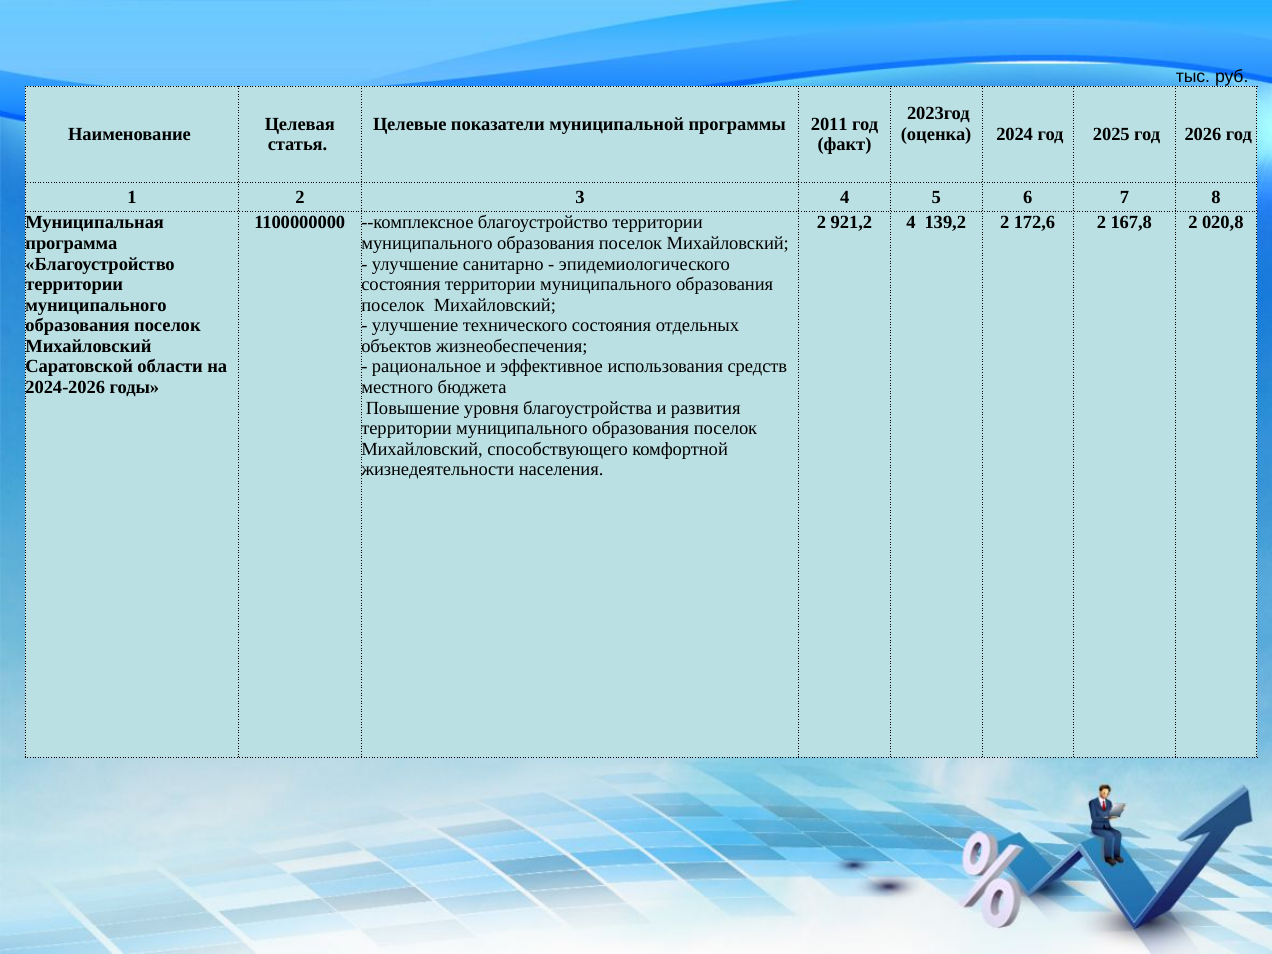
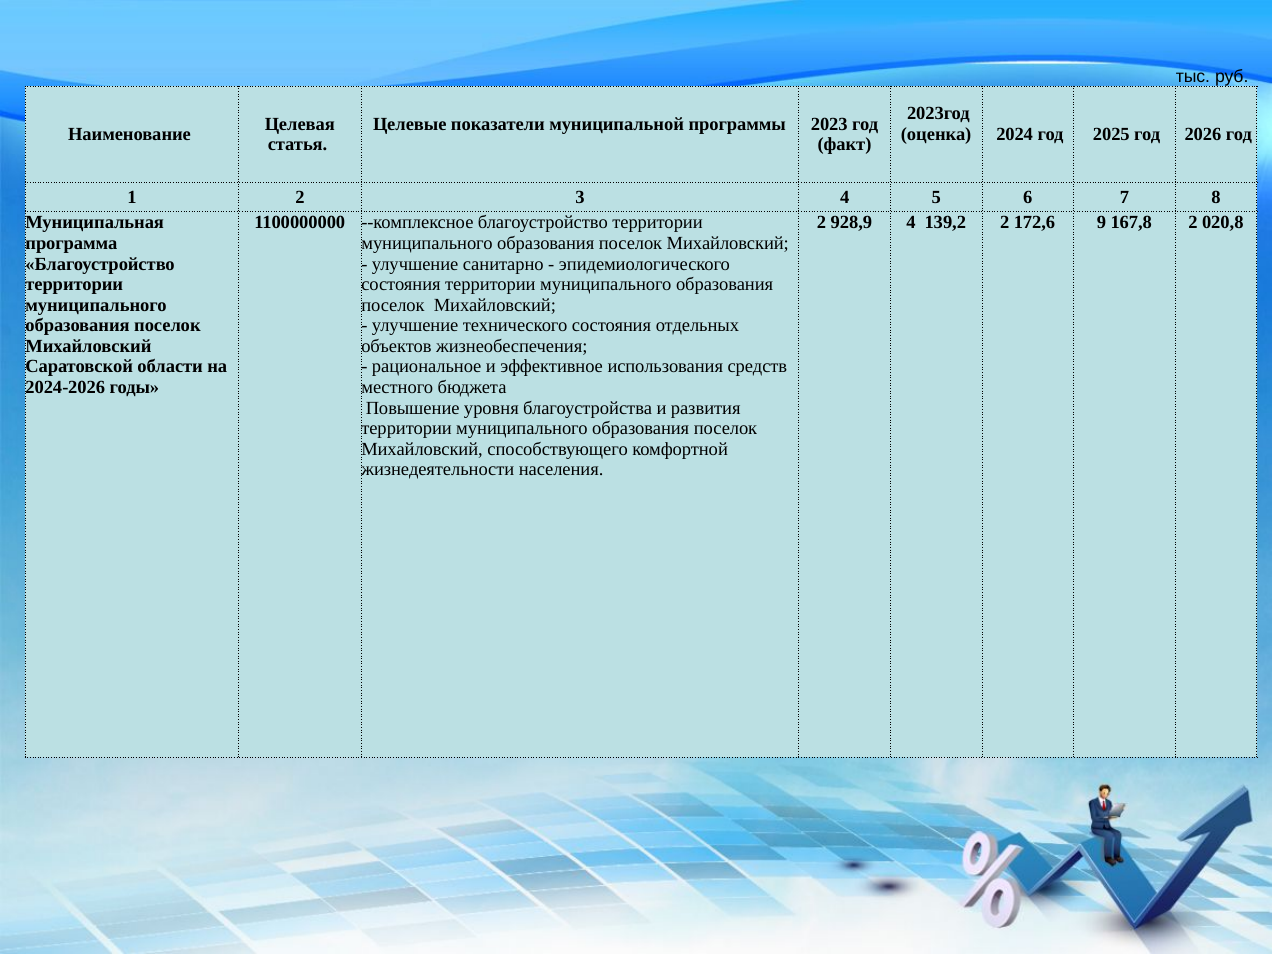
2011: 2011 -> 2023 (829, 124)
921,2: 921,2 -> 928,9 (851, 223)
172,6 2: 2 -> 9 (1101, 223)
